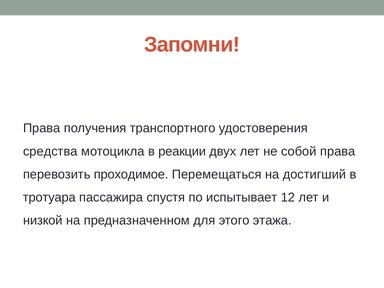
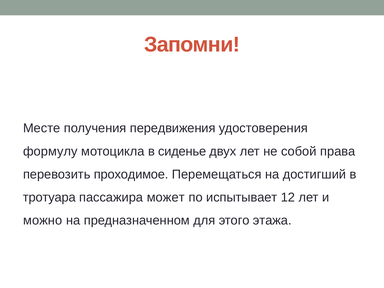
Права: Права -> Месте (42, 128)
транспортного: транспортного -> передвижения (173, 128)
средства: средства -> формулу (50, 151)
реакции: реакции -> сиденье (182, 151)
спустя: спустя -> может (166, 197)
низкой: низкой -> можно (43, 220)
